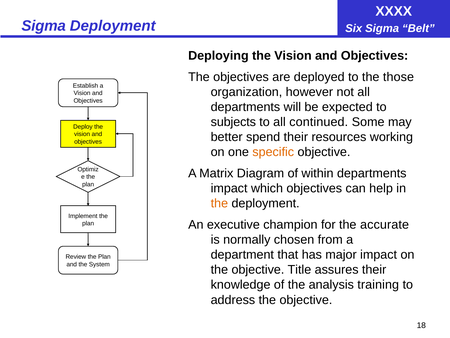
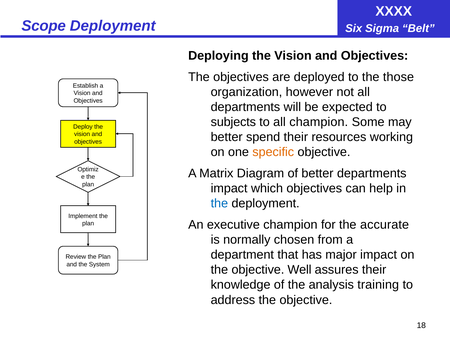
Sigma: Sigma -> Scope (44, 26)
all continued: continued -> champion (319, 122)
of within: within -> better (317, 173)
the colour: orange -> blue (219, 203)
Title: Title -> Well (299, 269)
